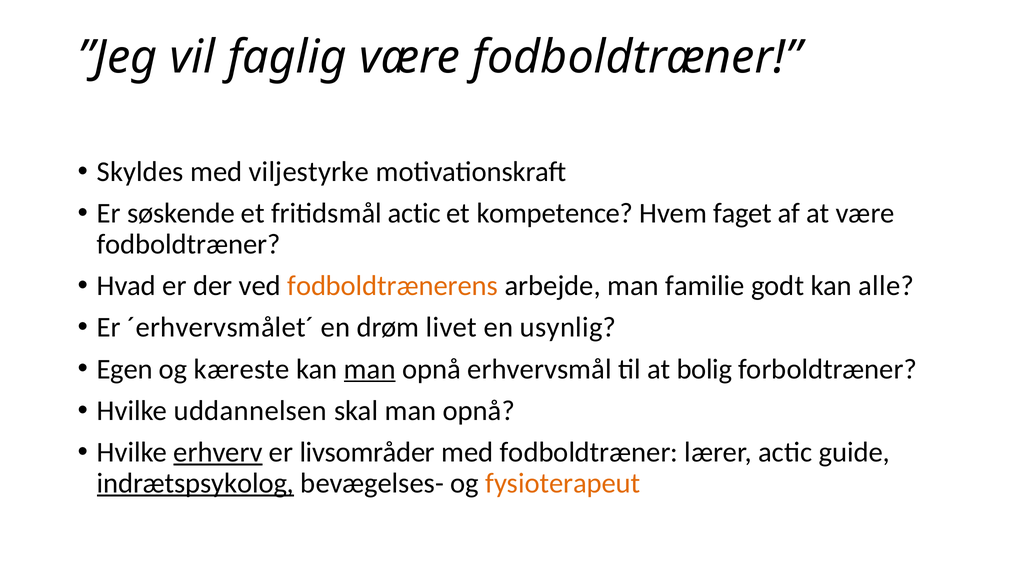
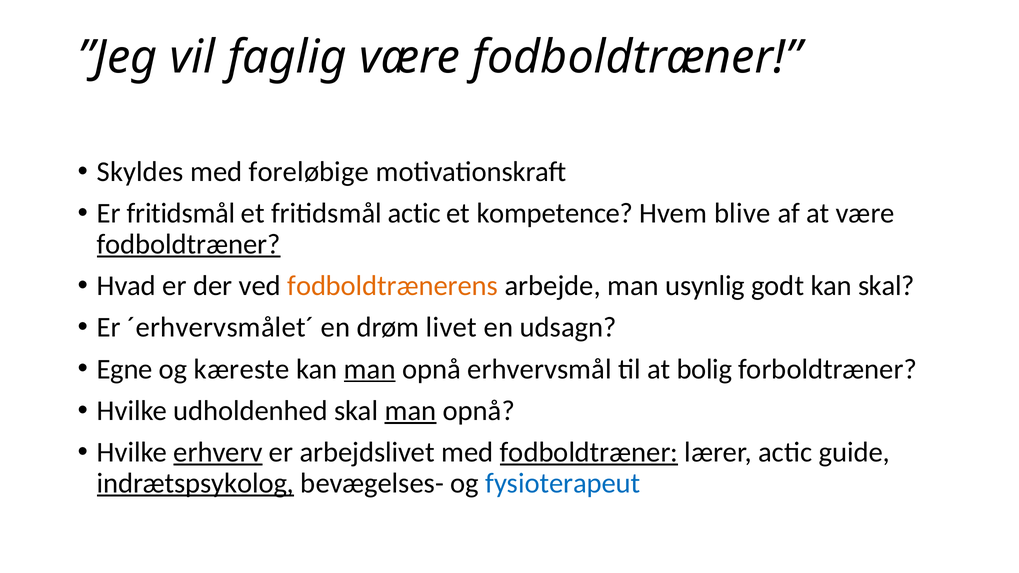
viljestyrke: viljestyrke -> foreløbige (309, 172)
Er søskende: søskende -> fritidsmål (181, 213)
faget: faget -> blive (742, 213)
fodboldtræner underline: none -> present (189, 244)
familie: familie -> usynlig (705, 286)
kan alle: alle -> skal (886, 286)
usynlig: usynlig -> udsagn (568, 328)
Egen: Egen -> Egne (125, 369)
uddannelsen: uddannelsen -> udholdenhed (251, 411)
man underline: none -> present (410, 411)
livsområder: livsområder -> arbejdslivet (367, 452)
fodboldtræner underline: none -> present (589, 452)
fysioterapeut colour: orange -> blue (563, 483)
